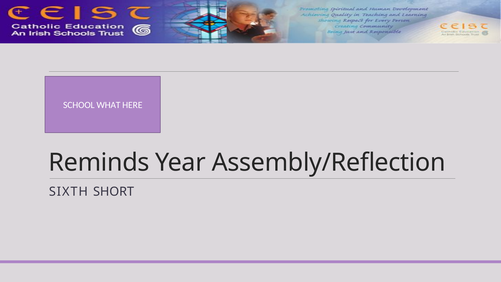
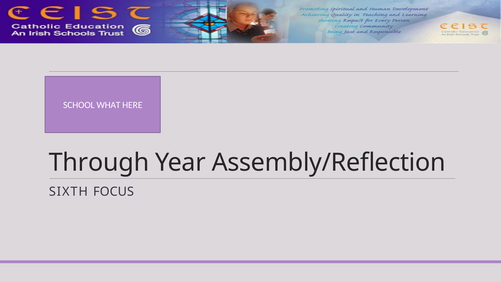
Reminds: Reminds -> Through (99, 162)
SHORT: SHORT -> FOCUS (114, 192)
